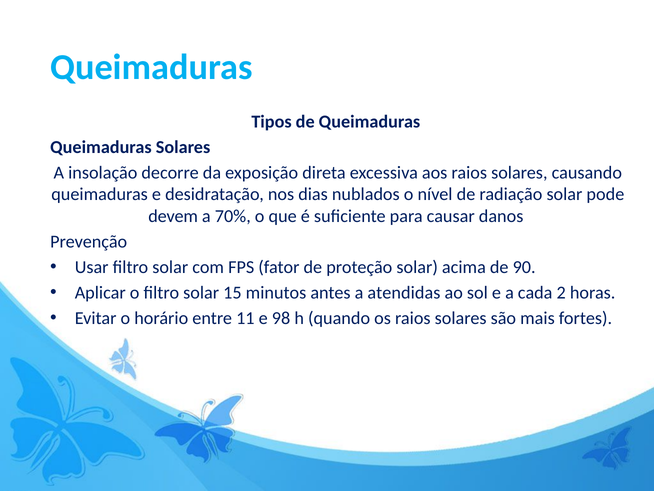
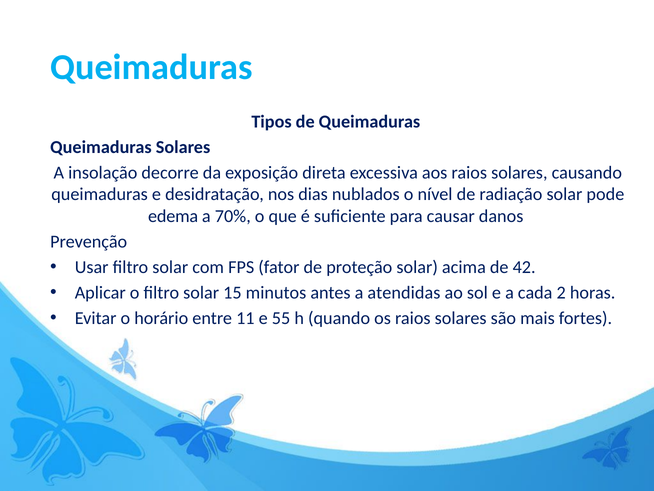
devem: devem -> edema (173, 216)
90: 90 -> 42 (524, 267)
98: 98 -> 55 (281, 318)
